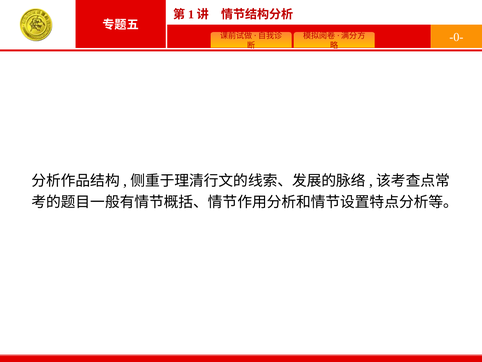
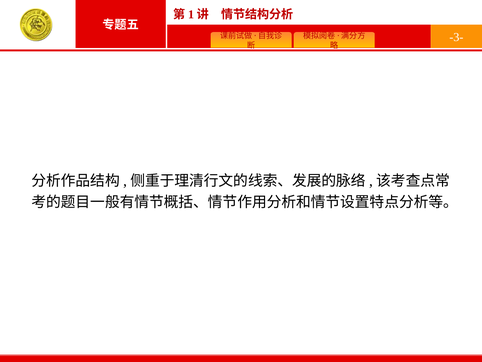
-0-: -0- -> -3- (456, 37)
